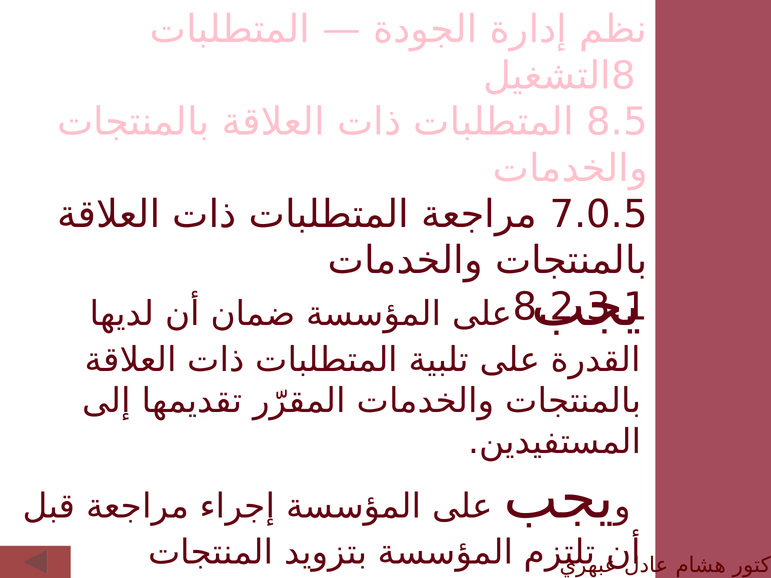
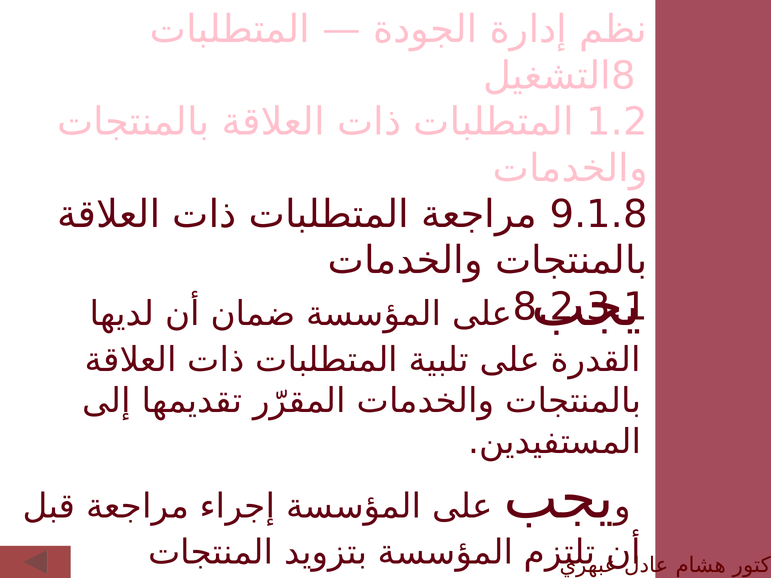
8.5: 8.5 -> 1.2 (617, 122)
7.0.5: 7.0.5 -> 9.1.8 (599, 215)
